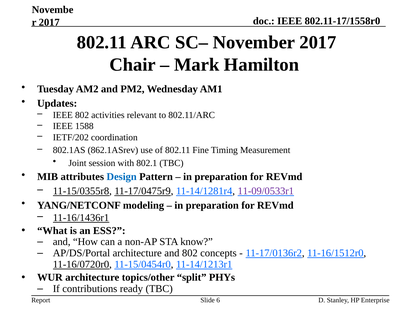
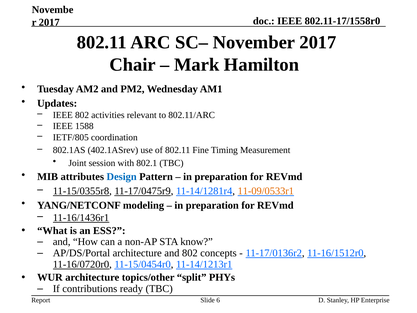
IETF/202: IETF/202 -> IETF/805 (71, 137)
862.1ASrev: 862.1ASrev -> 402.1ASrev (113, 150)
11-09/0533r1 colour: purple -> orange (266, 191)
